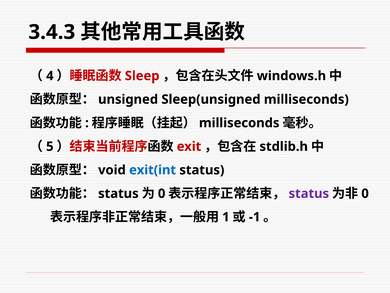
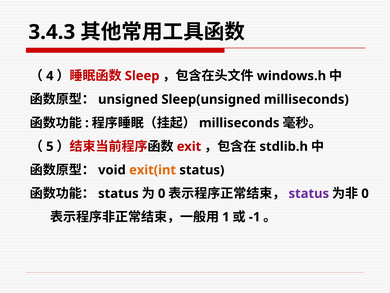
exit(int colour: blue -> orange (153, 170)
